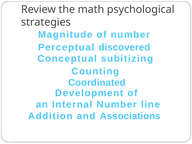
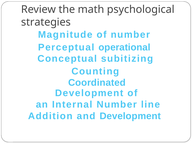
discovered: discovered -> operational (124, 47)
and Associations: Associations -> Development (130, 116)
